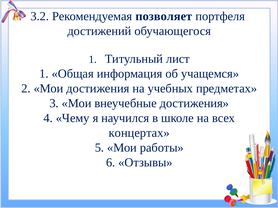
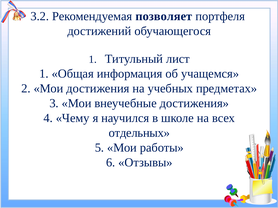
концертах: концертах -> отдельных (139, 133)
